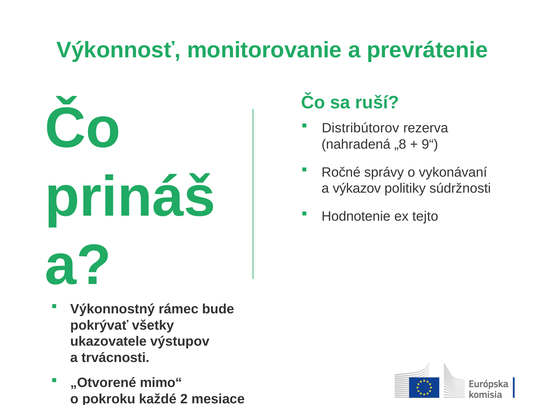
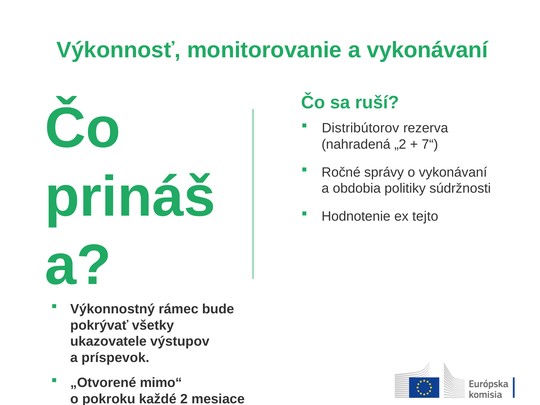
a prevrátenie: prevrátenie -> vykonávaní (427, 50)
„8: „8 -> „2 (400, 144)
9“: 9“ -> 7“ (430, 144)
výkazov: výkazov -> obdobia (357, 188)
trvácnosti: trvácnosti -> príspevok (115, 358)
